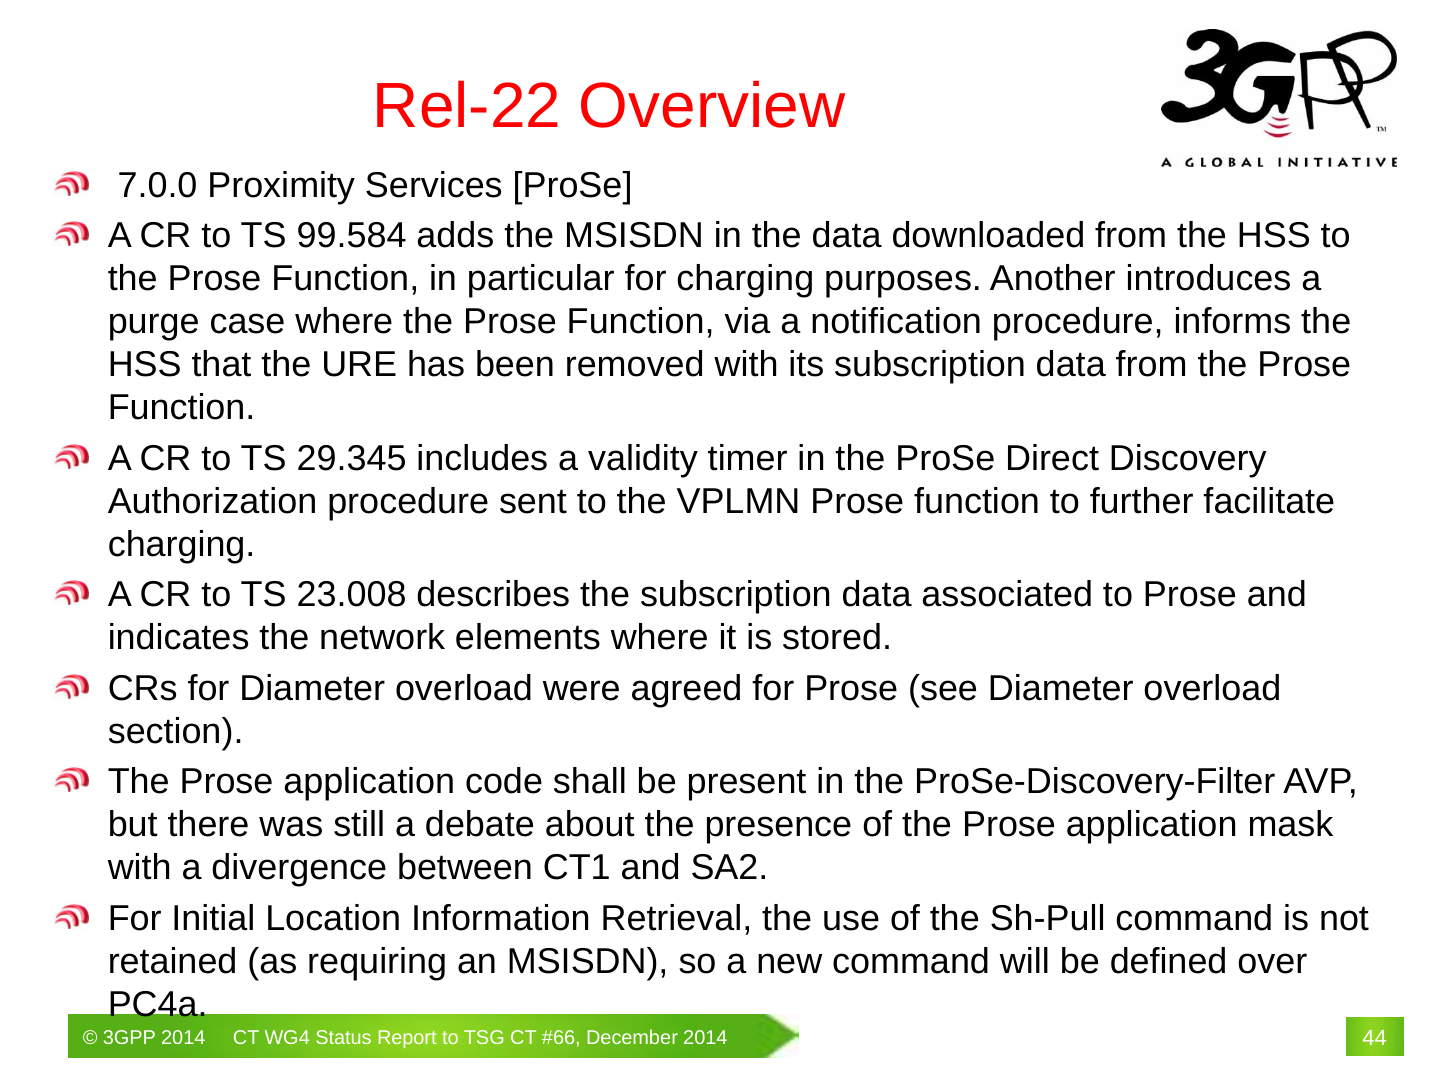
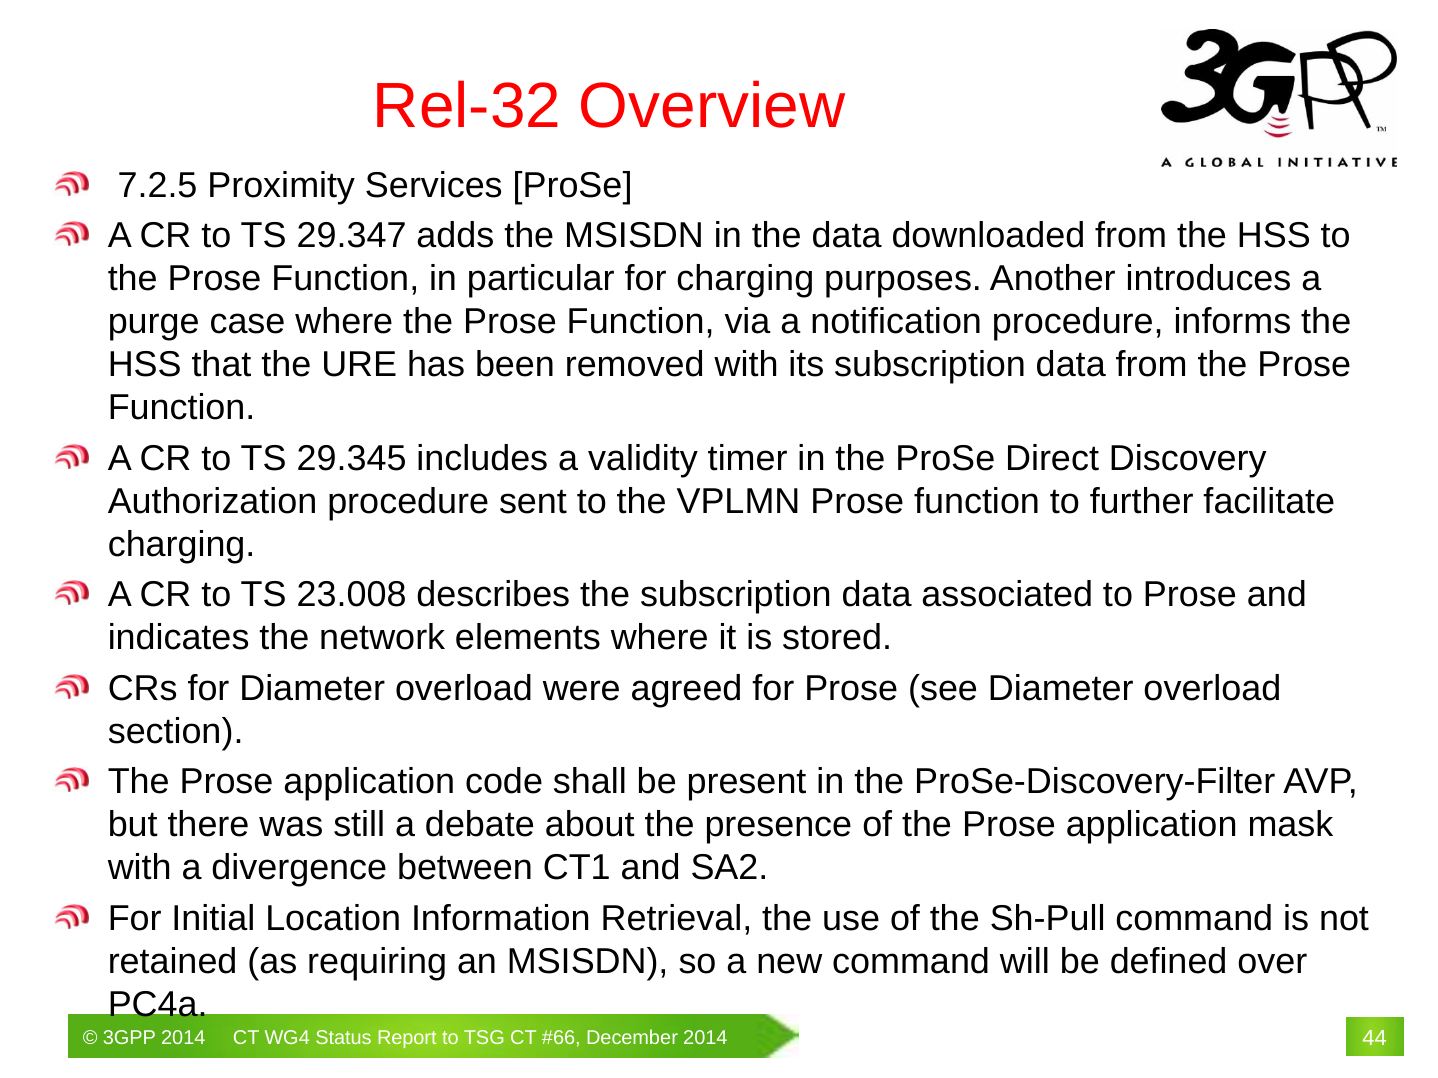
Rel-22: Rel-22 -> Rel-32 (467, 106)
7.0.0: 7.0.0 -> 7.2.5 (158, 185)
99.584: 99.584 -> 29.347 (352, 236)
